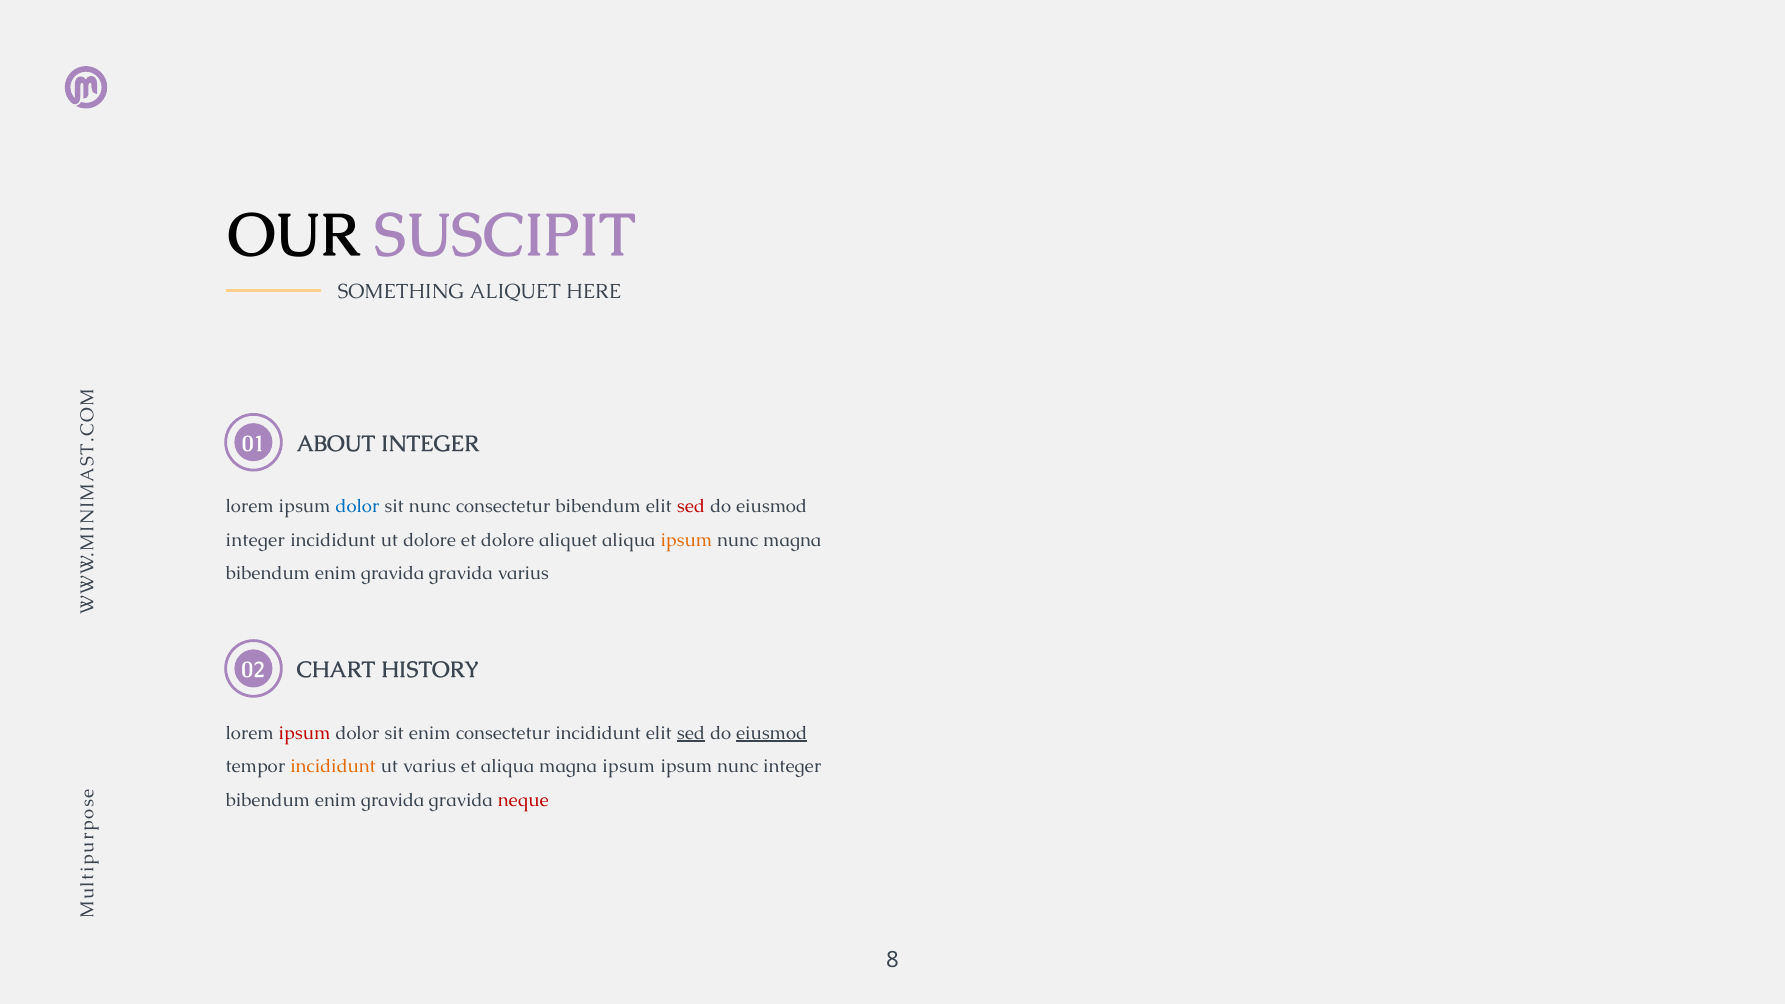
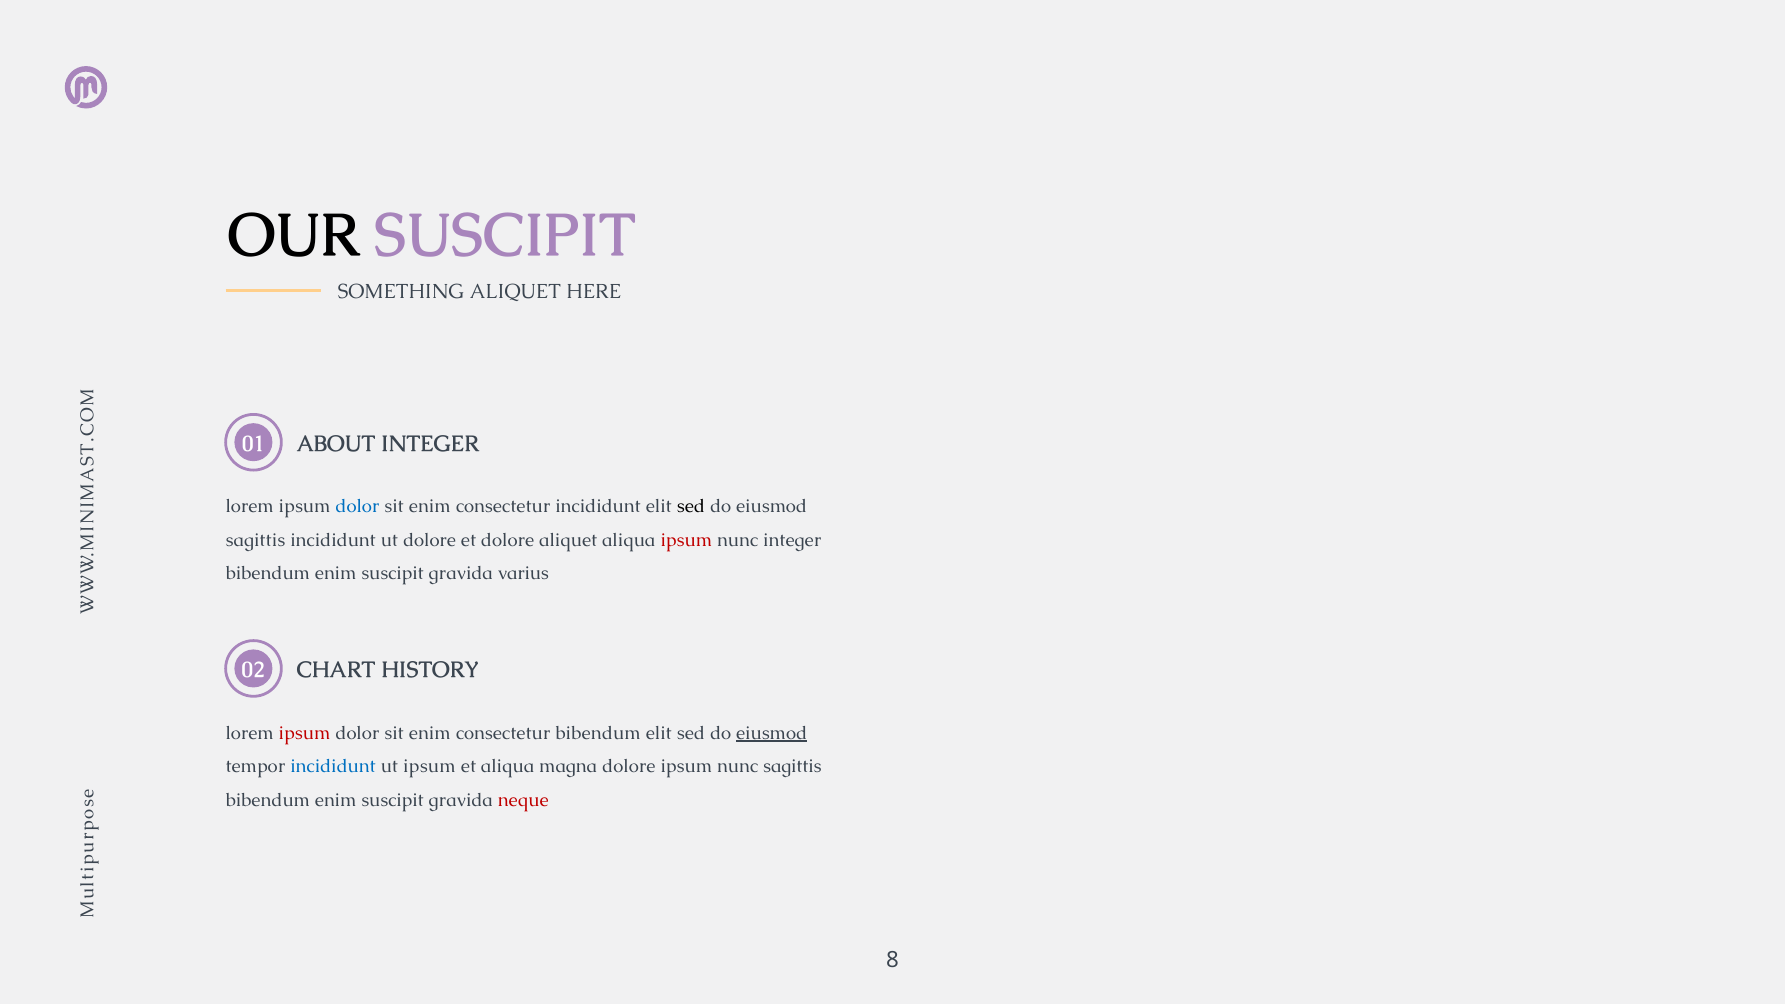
nunc: nunc -> enim (430, 507)
consectetur bibendum: bibendum -> incididunt (598, 507)
sed colour: red -> black (691, 507)
integer: integer -> sagittis (255, 540)
ipsum colour: orange -> red (686, 540)
nunc magna: magna -> integer (792, 540)
gravida: gravida -> suscipit (393, 574)
consectetur incididunt: incididunt -> bibendum (598, 733)
sed underline: present -> none (691, 733)
incididunt colour: orange -> blue (333, 767)
ut varius: varius -> ipsum (429, 767)
magna ipsum: ipsum -> dolore (629, 767)
nunc integer: integer -> sagittis (792, 767)
gravida: gravida -> suscipit (393, 800)
